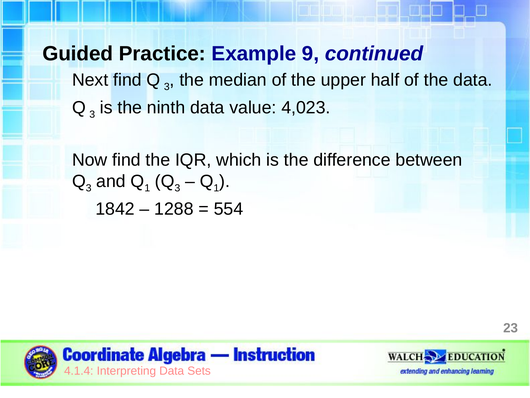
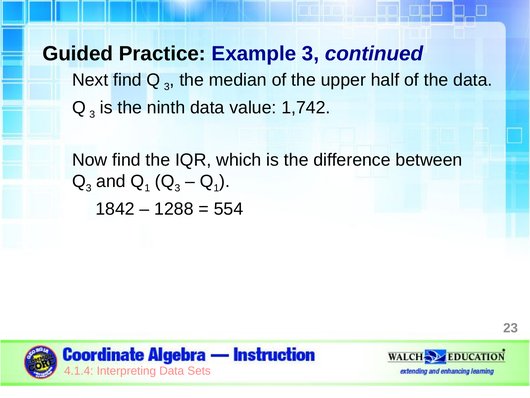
Example 9: 9 -> 3 (311, 54)
4,023: 4,023 -> 1,742 (306, 108)
